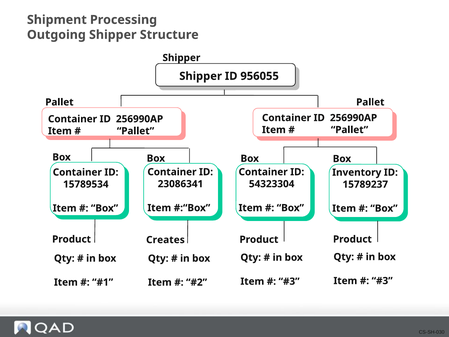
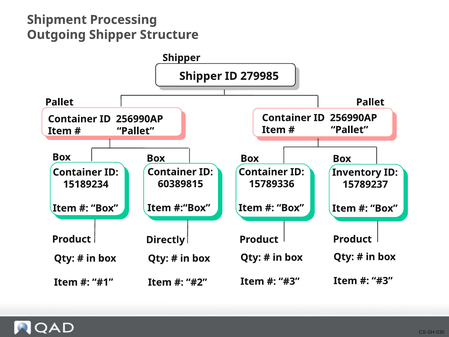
956055: 956055 -> 279985 (260, 76)
23086341: 23086341 -> 60389815 (180, 184)
54323304: 54323304 -> 15789336 (272, 184)
15789534: 15789534 -> 15189234 (86, 184)
Creates: Creates -> Directly (165, 240)
